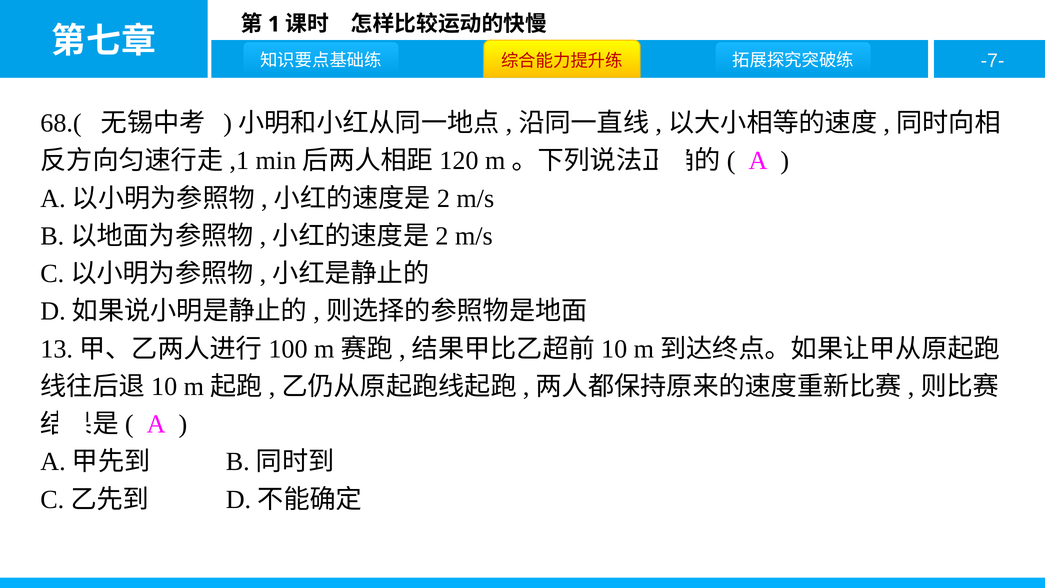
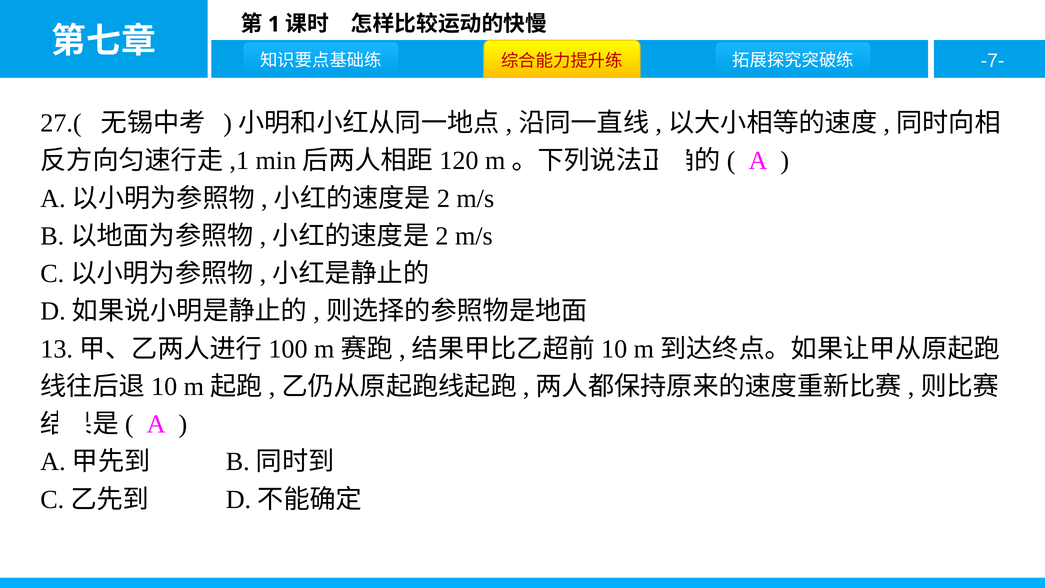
68.(: 68.( -> 27.( (61, 123)
